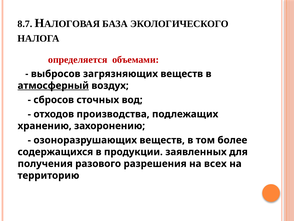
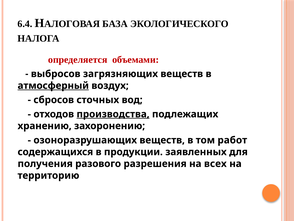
8.7: 8.7 -> 6.4 (25, 24)
производства underline: none -> present (113, 114)
более: более -> работ (232, 140)
